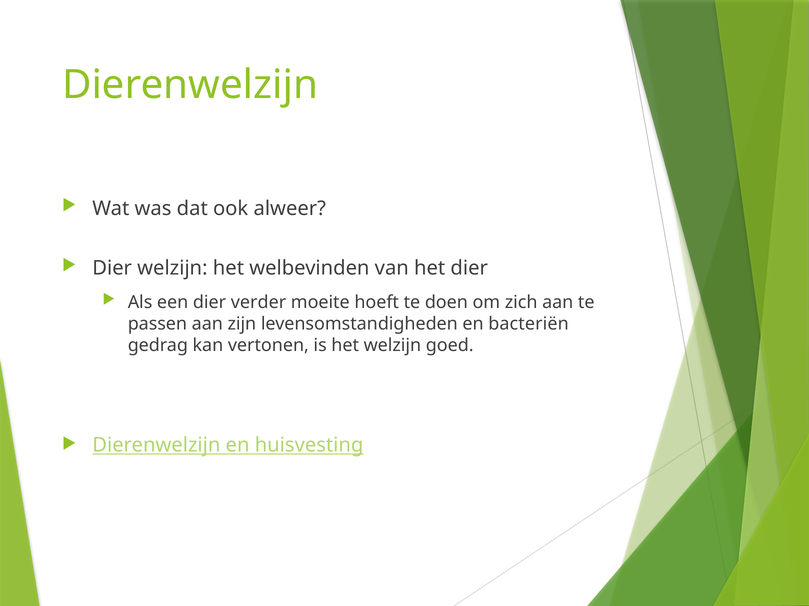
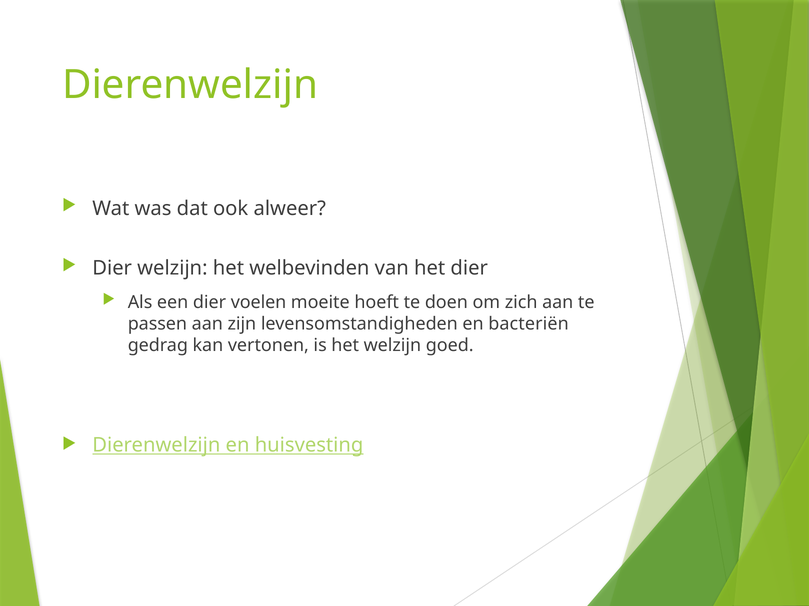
verder: verder -> voelen (259, 303)
